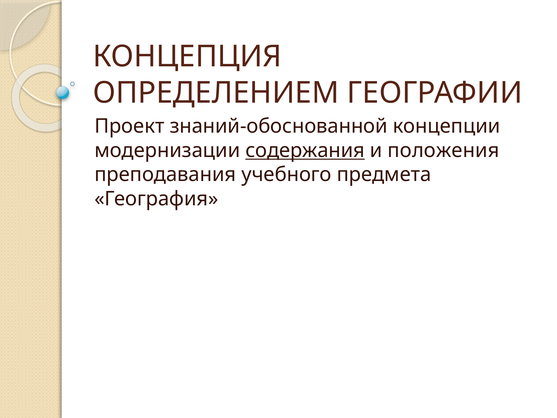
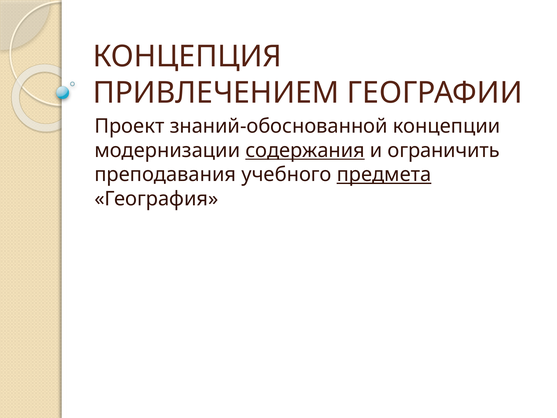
ОПРЕДЕЛЕНИЕМ: ОПРЕДЕЛЕНИЕМ -> ПРИВЛЕЧЕНИЕМ (216, 93)
положения: положения -> ограничить (444, 150)
предмета underline: none -> present (384, 175)
